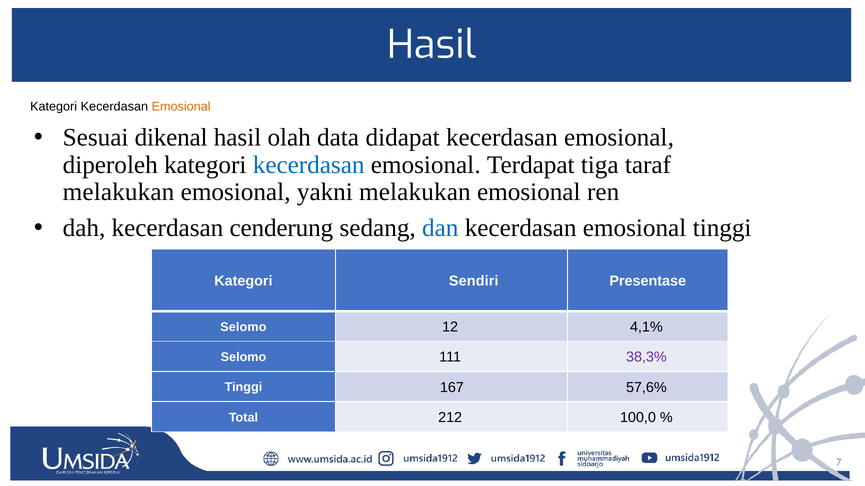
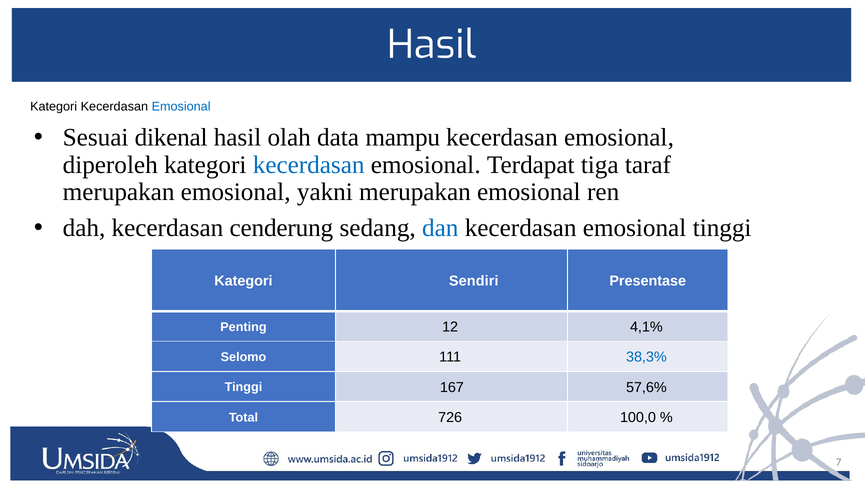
Emosional colour: orange -> blue (181, 107)
didapat: didapat -> mampu (403, 138)
melakukan: melakukan -> merupakan (119, 192)
yakni melakukan: melakukan -> merupakan (415, 192)
Selomo: Selomo -> Penting (243, 327)
38,3% colour: purple -> blue (646, 358)
212: 212 -> 726 (450, 418)
